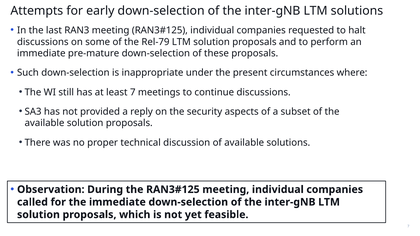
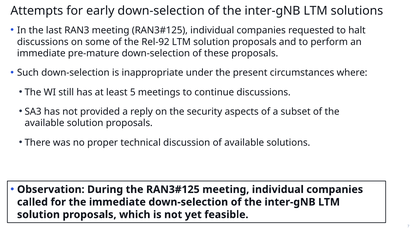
Rel-79: Rel-79 -> Rel-92 (155, 42)
least 7: 7 -> 5 (133, 92)
